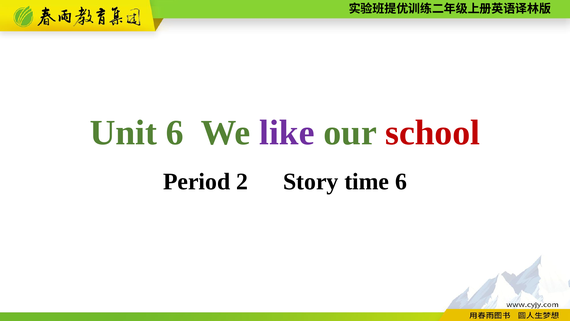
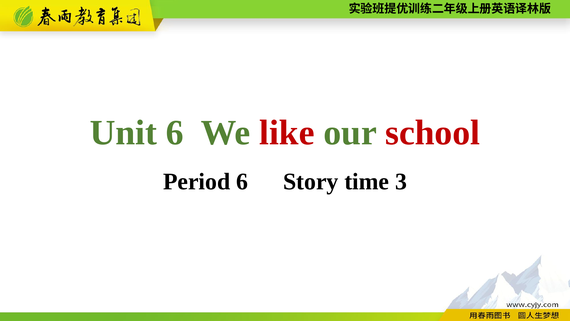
like colour: purple -> red (287, 132)
Period 2: 2 -> 6 (242, 182)
time 6: 6 -> 3 (401, 182)
